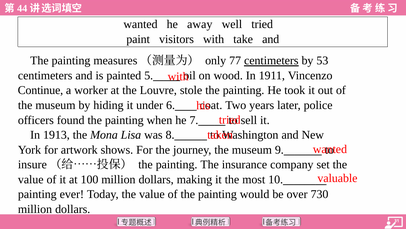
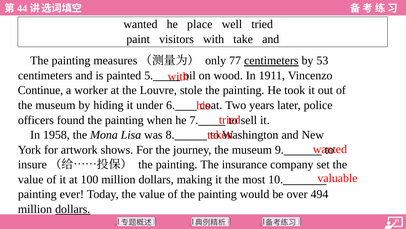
away: away -> place (200, 24)
1913: 1913 -> 1958 (56, 135)
730: 730 -> 494 (320, 194)
dollars underline: none -> present (73, 209)
